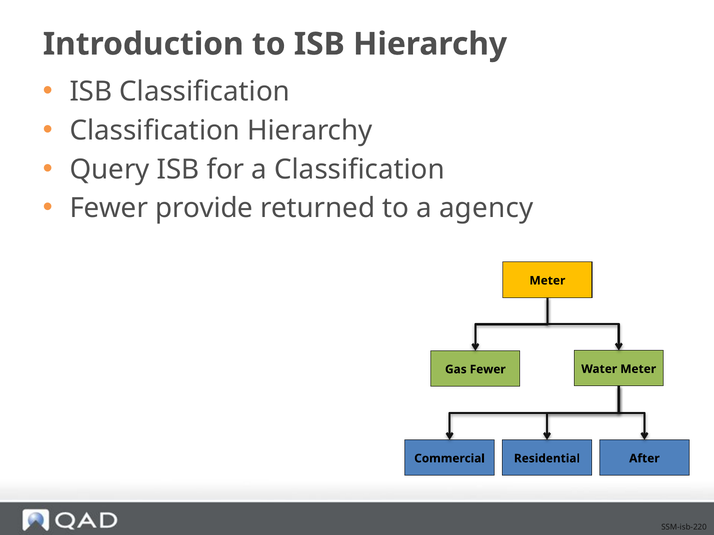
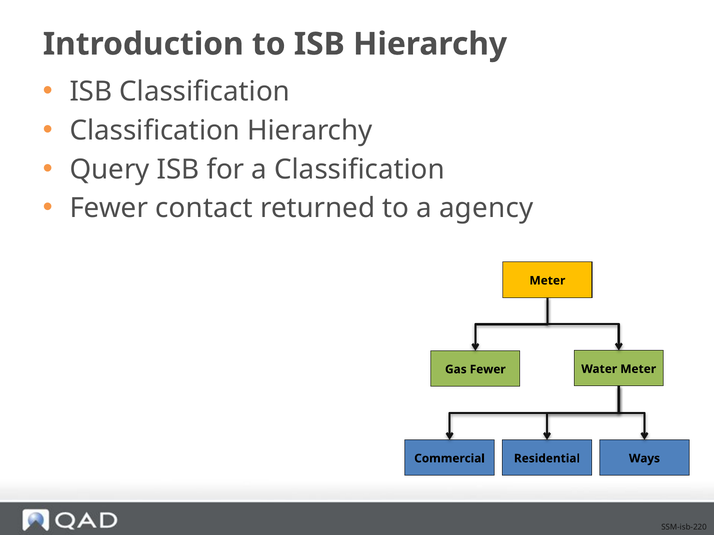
provide: provide -> contact (204, 209)
After: After -> Ways (644, 459)
